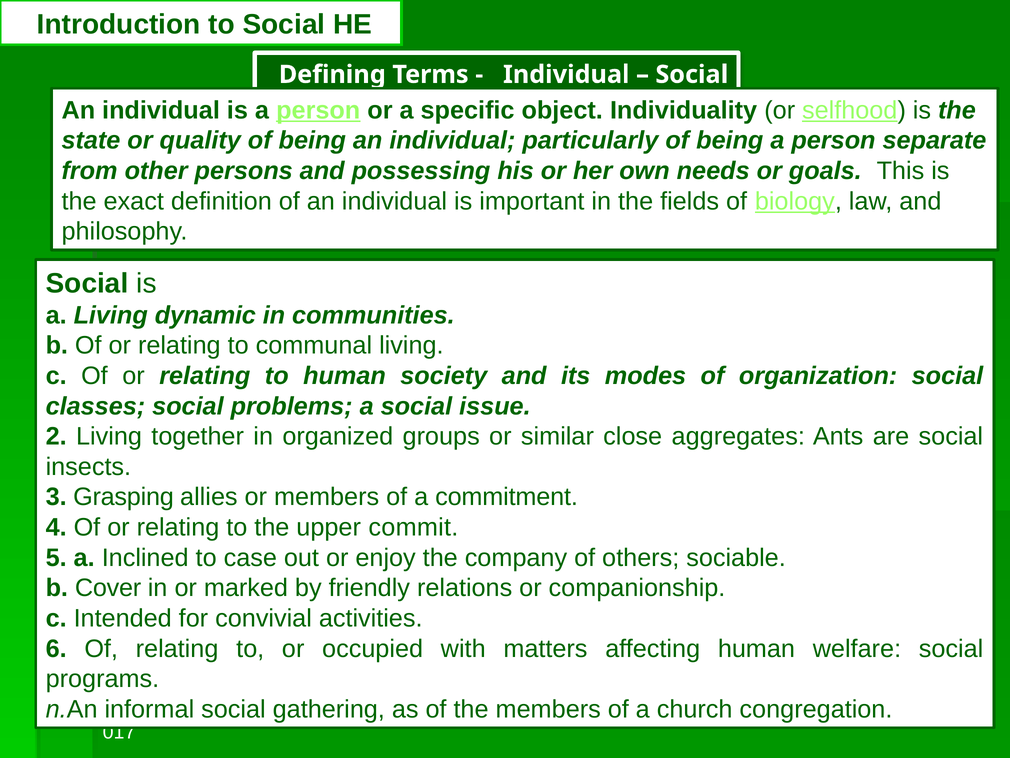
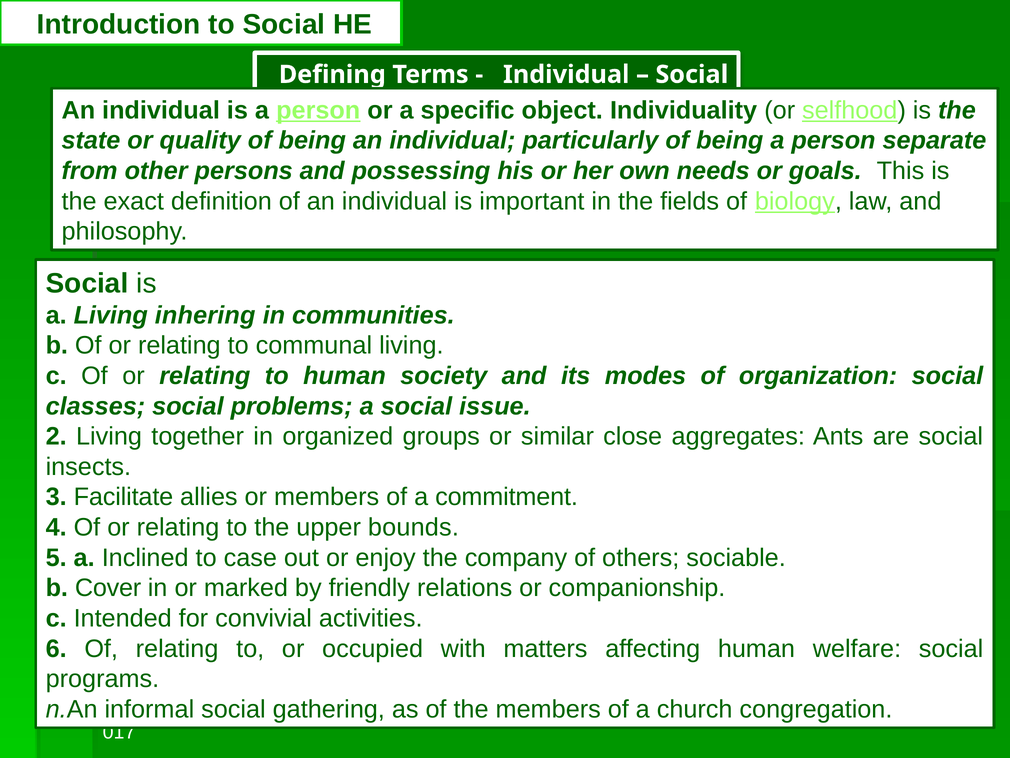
dynamic: dynamic -> inhering (205, 315)
Grasping: Grasping -> Facilitate (123, 497)
commit: commit -> bounds (413, 527)
